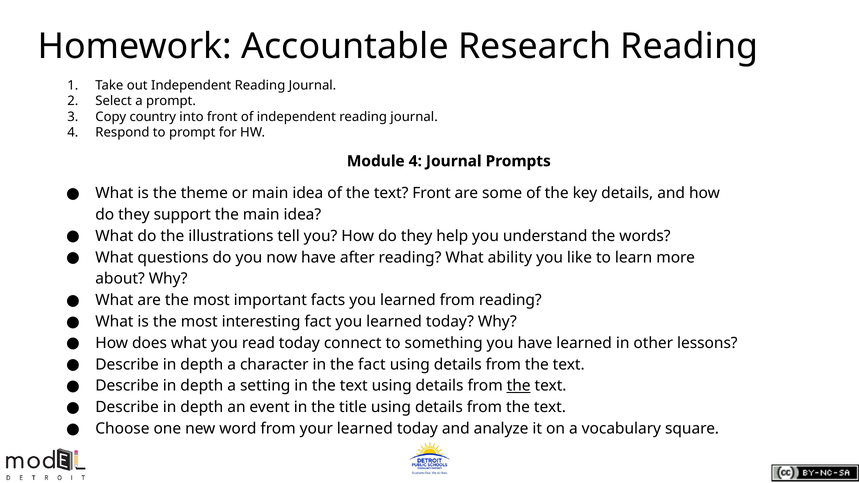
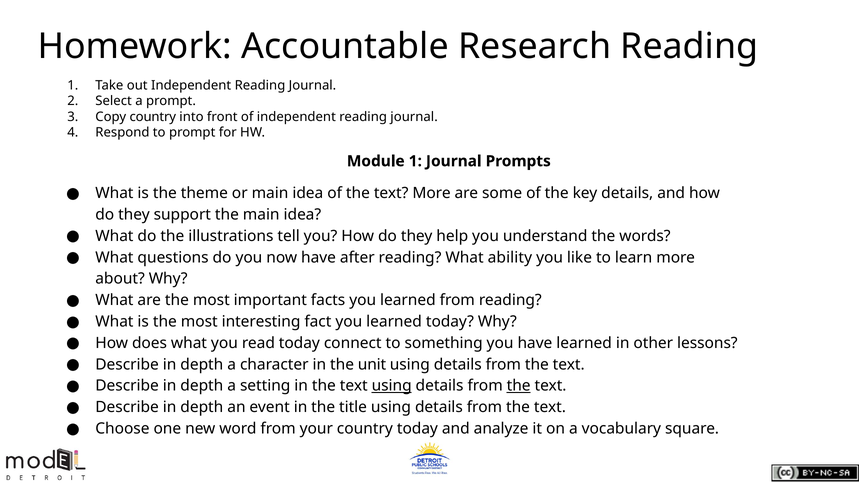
Module 4: 4 -> 1 (415, 161)
text Front: Front -> More (432, 193)
the fact: fact -> unit (372, 365)
using underline: none -> present (392, 386)
your learned: learned -> country (365, 429)
